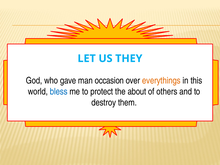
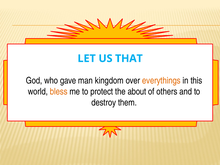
THEY: THEY -> THAT (129, 58)
occasion: occasion -> kingdom (109, 81)
bless colour: blue -> orange (59, 92)
